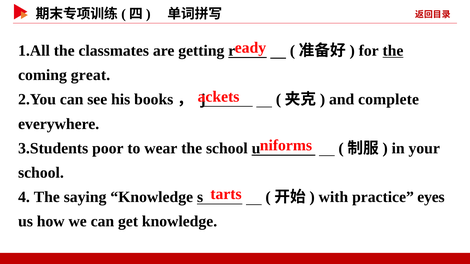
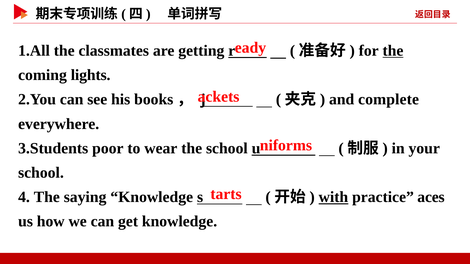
great: great -> lights (91, 75)
with underline: none -> present (333, 197)
eyes: eyes -> aces (431, 197)
